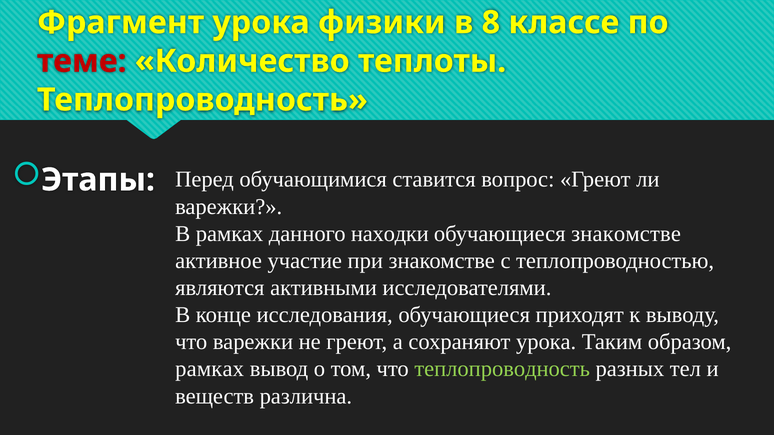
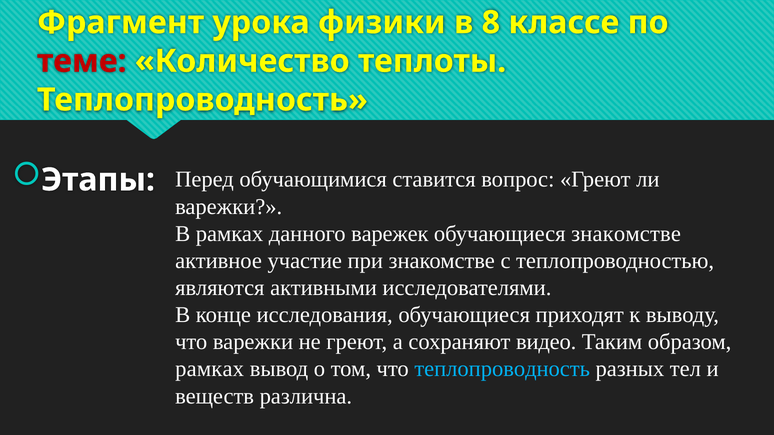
находки: находки -> варежек (390, 234)
сохраняют урока: урока -> видео (546, 342)
теплопроводность colour: light green -> light blue (502, 369)
